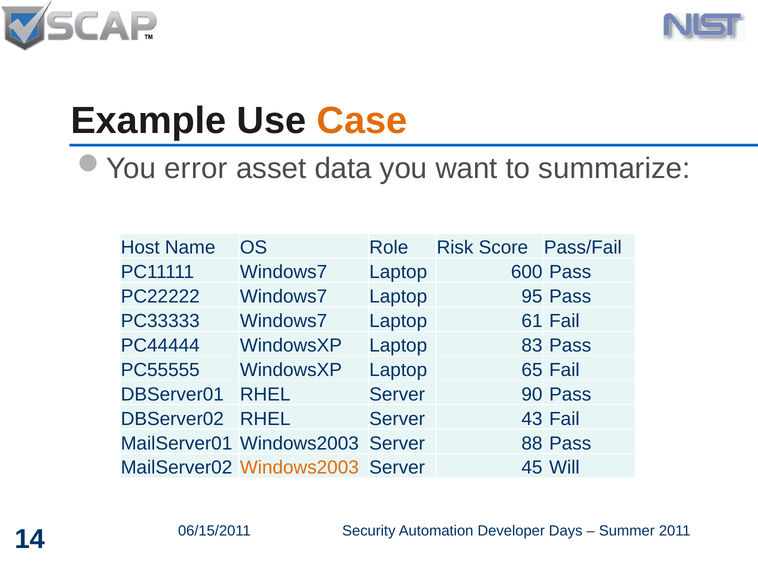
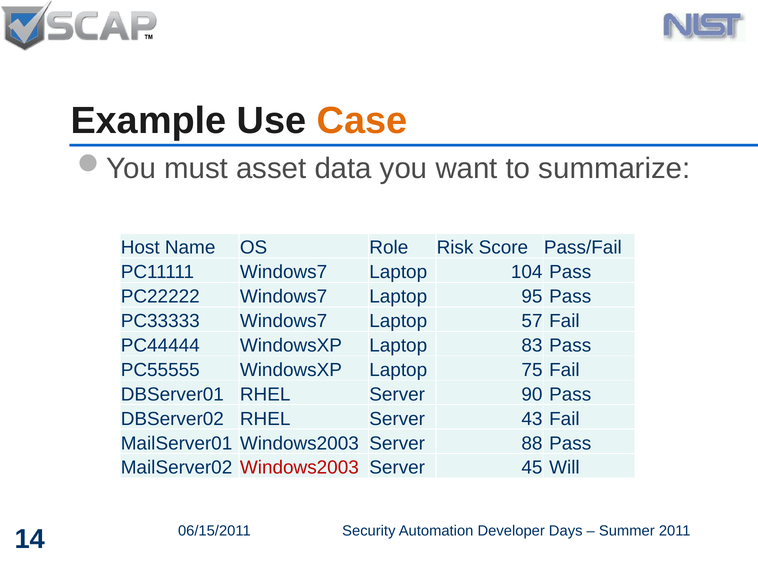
error: error -> must (196, 169)
600: 600 -> 104 (527, 272)
61: 61 -> 57 (532, 321)
65: 65 -> 75 (532, 370)
Windows2003 colour: orange -> red (299, 468)
